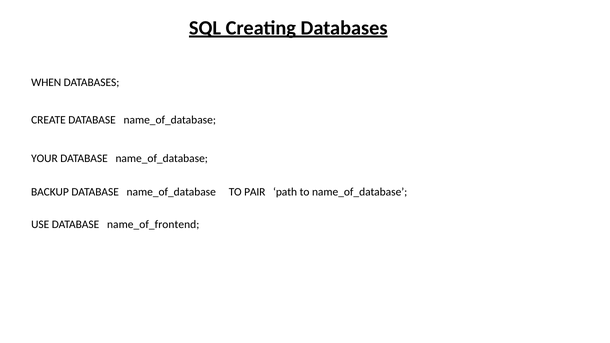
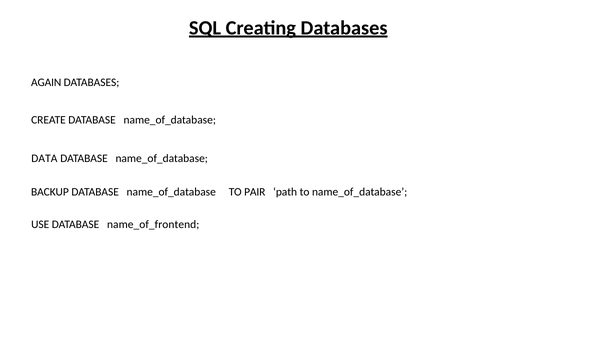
WHEN: WHEN -> AGAIN (46, 83)
YOUR: YOUR -> DATA (44, 158)
